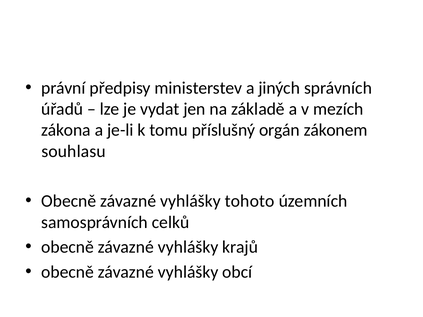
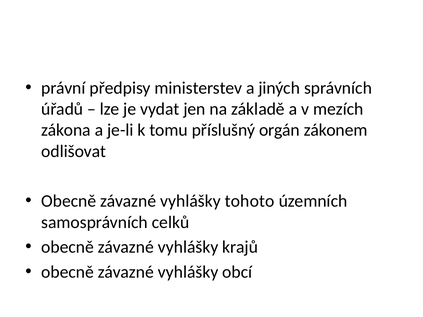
souhlasu: souhlasu -> odlišovat (74, 151)
